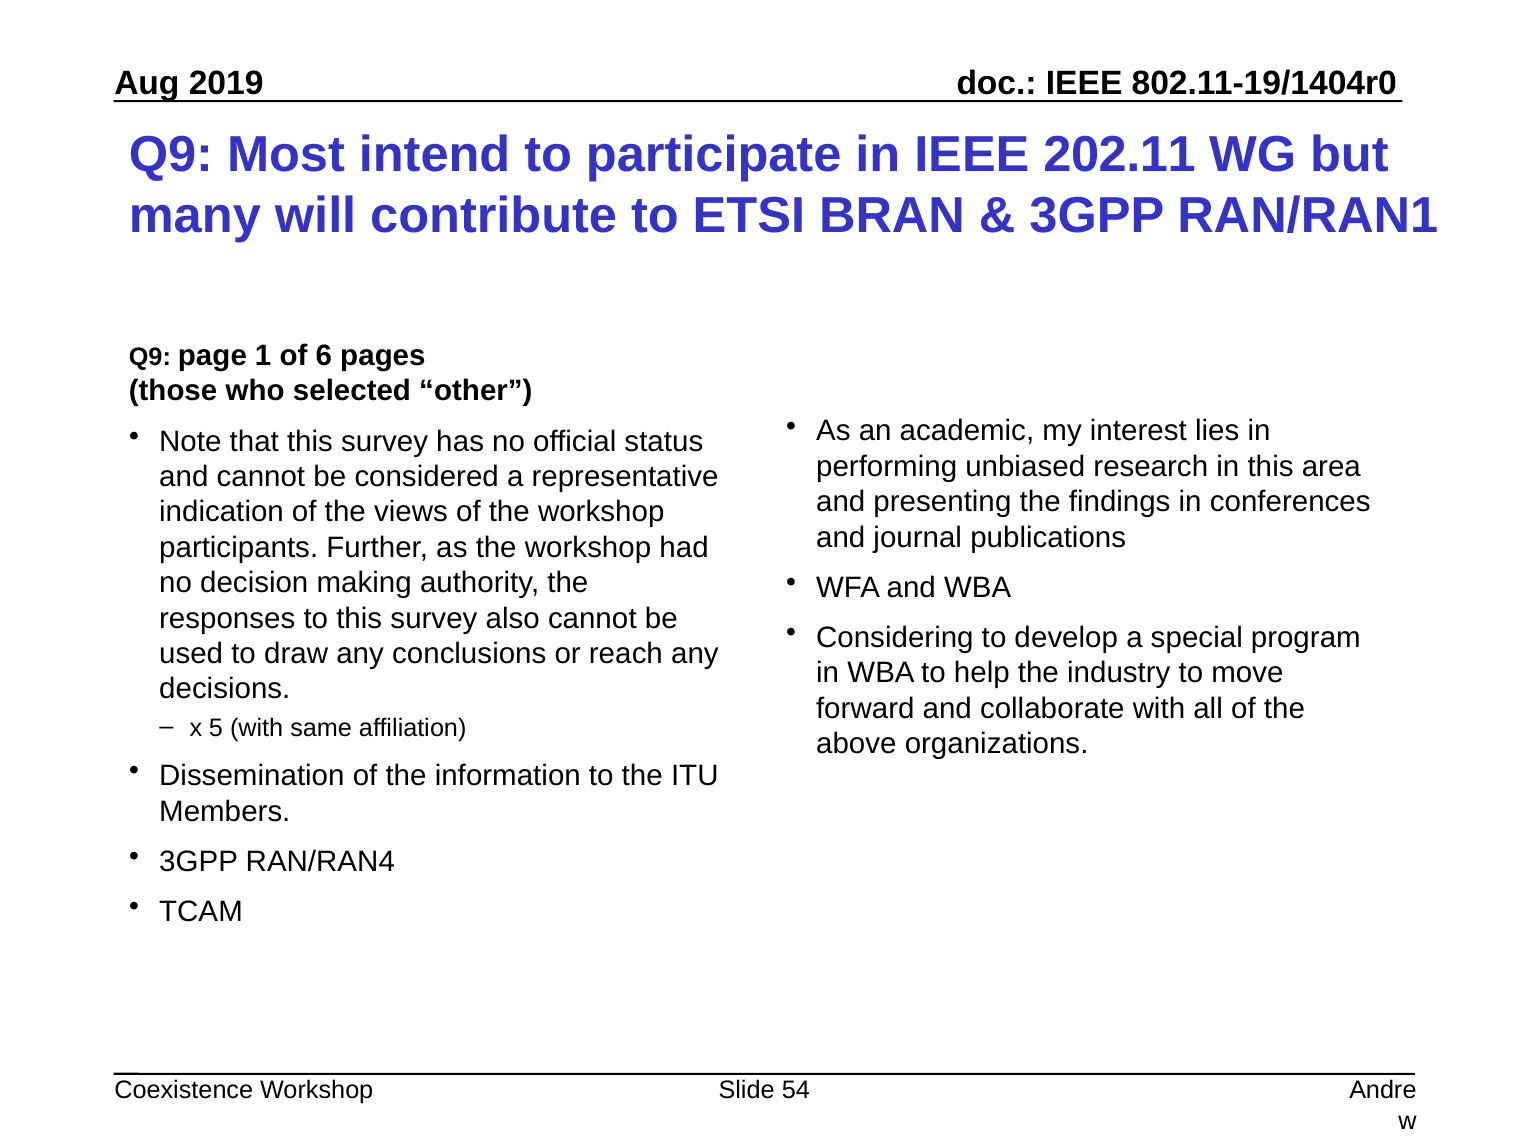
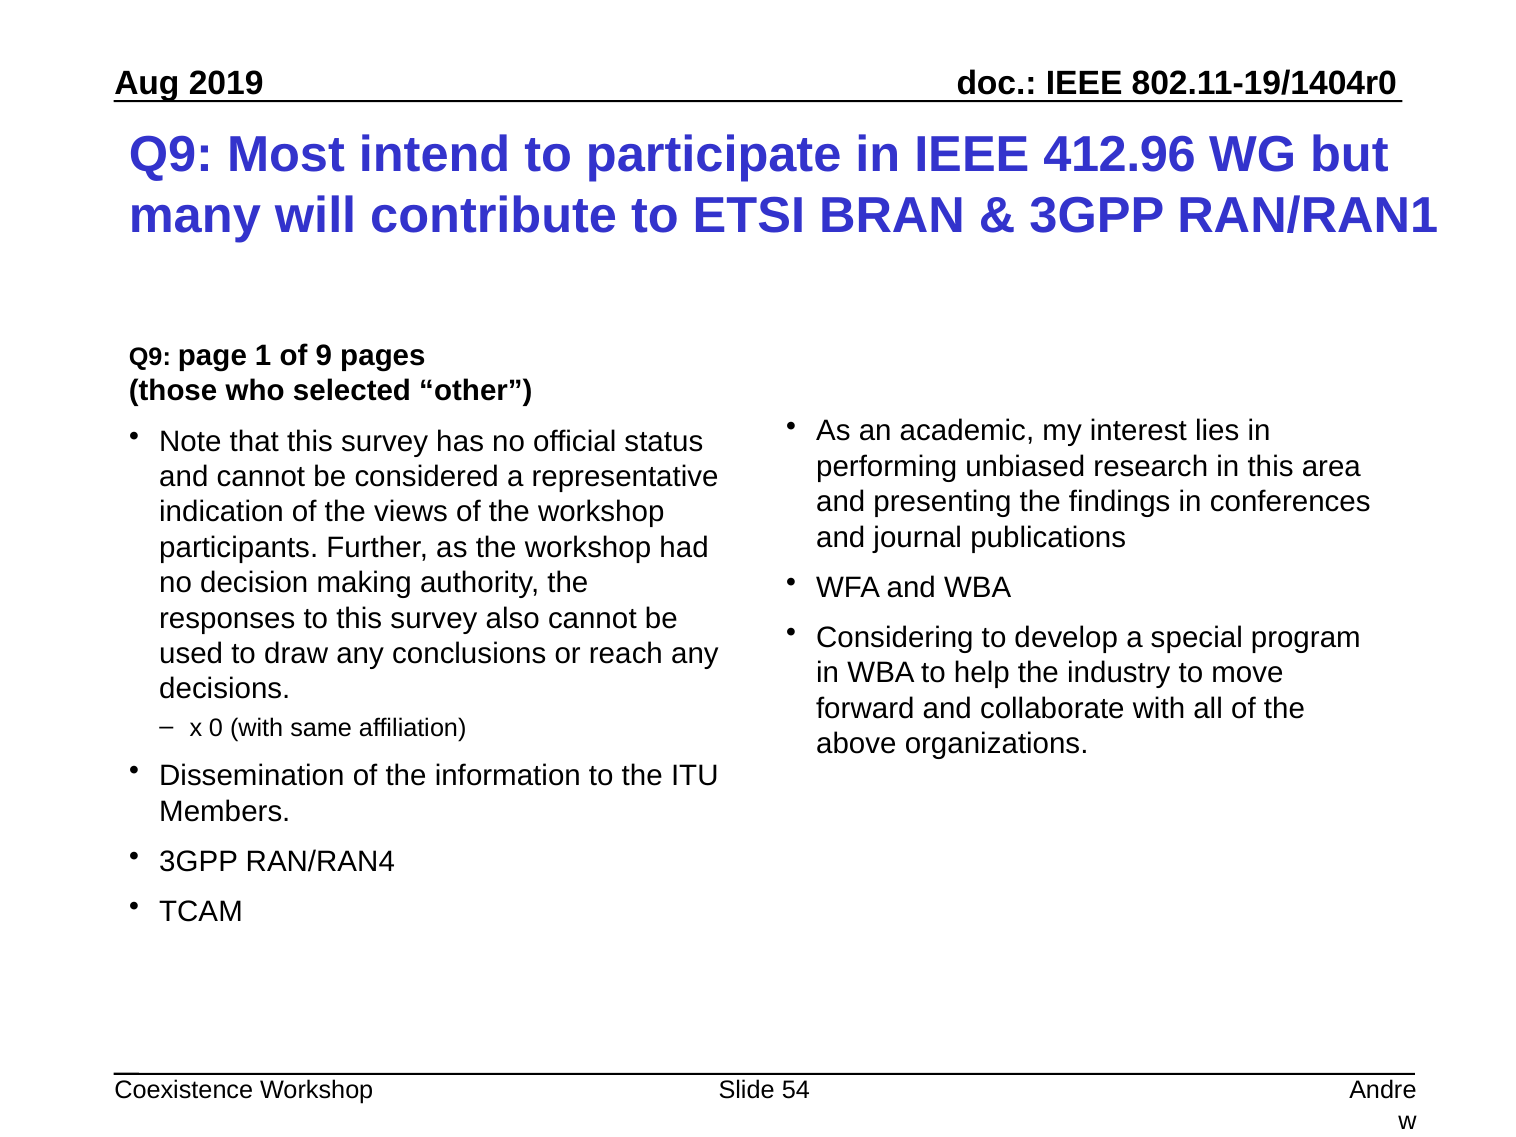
202.11: 202.11 -> 412.96 (1120, 155)
6: 6 -> 9 (324, 356)
5: 5 -> 0 (216, 728)
